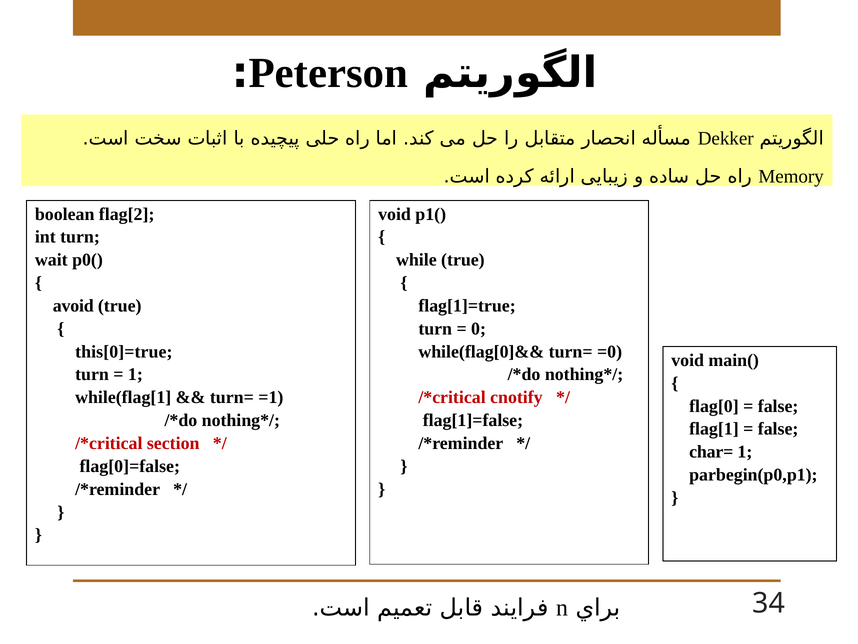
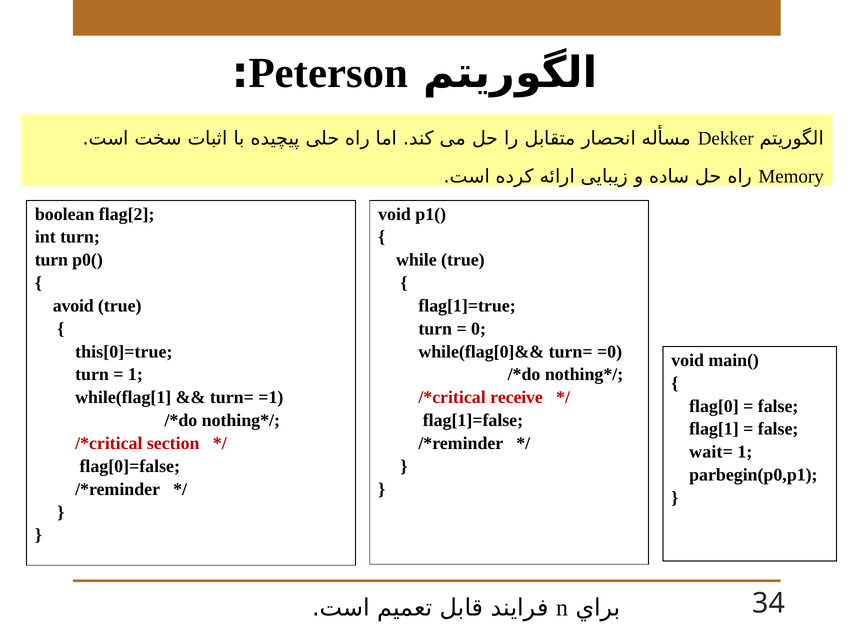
wait: wait -> turn (51, 260)
cnotify: cnotify -> receive (516, 397)
char=: char= -> wait= (711, 452)
